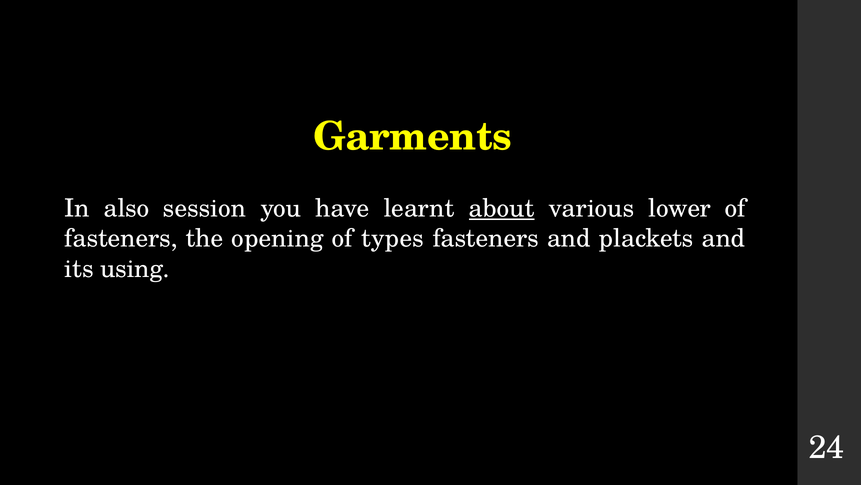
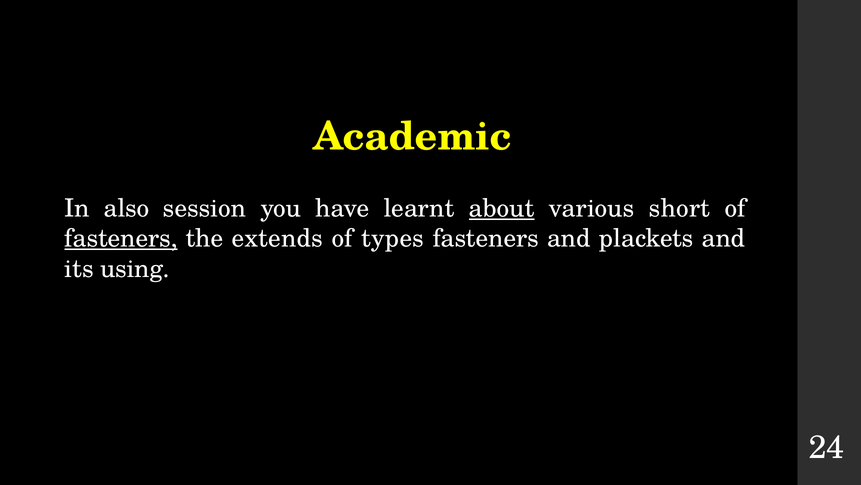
Garments: Garments -> Academic (412, 136)
lower: lower -> short (679, 208)
fasteners underline: none -> present (121, 238)
opening: opening -> extends (277, 238)
